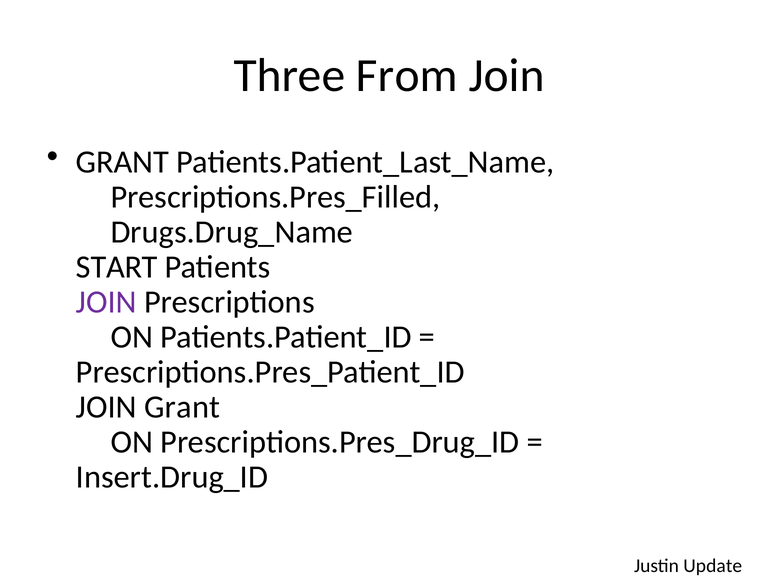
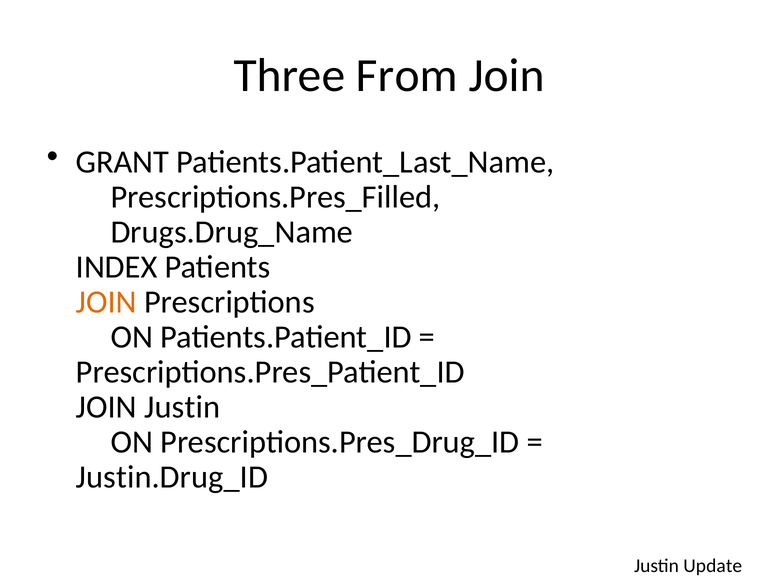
START: START -> INDEX (117, 267)
JOIN colour: purple -> orange (106, 302)
JOIN Grant: Grant -> Justin (182, 407)
Insert.Drug_ID: Insert.Drug_ID -> Justin.Drug_ID (172, 477)
